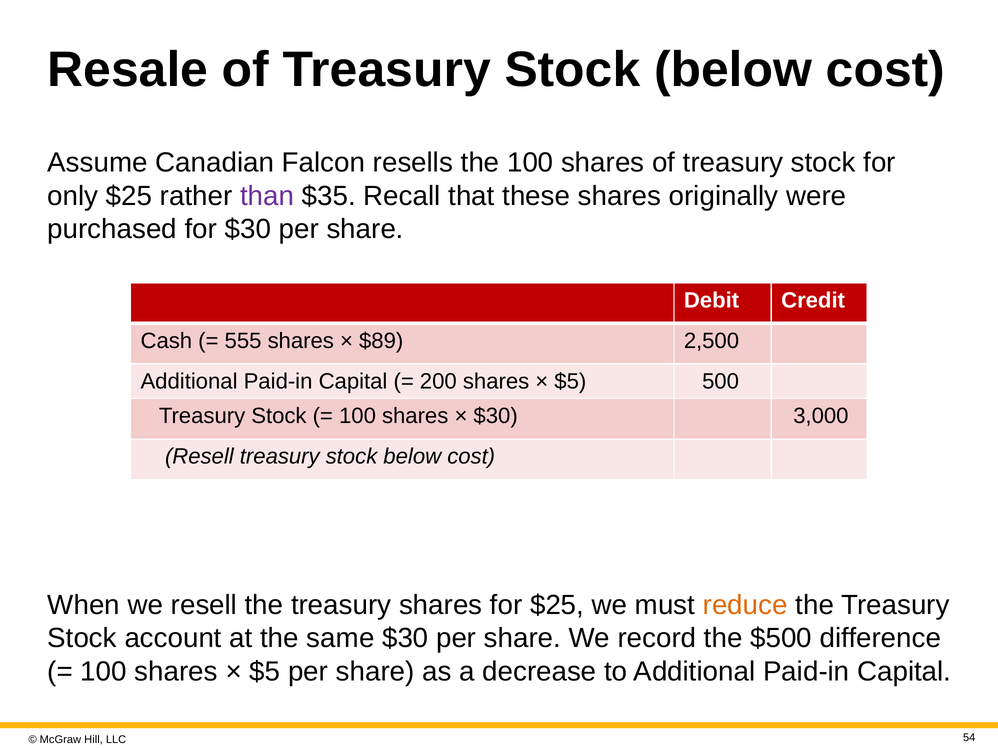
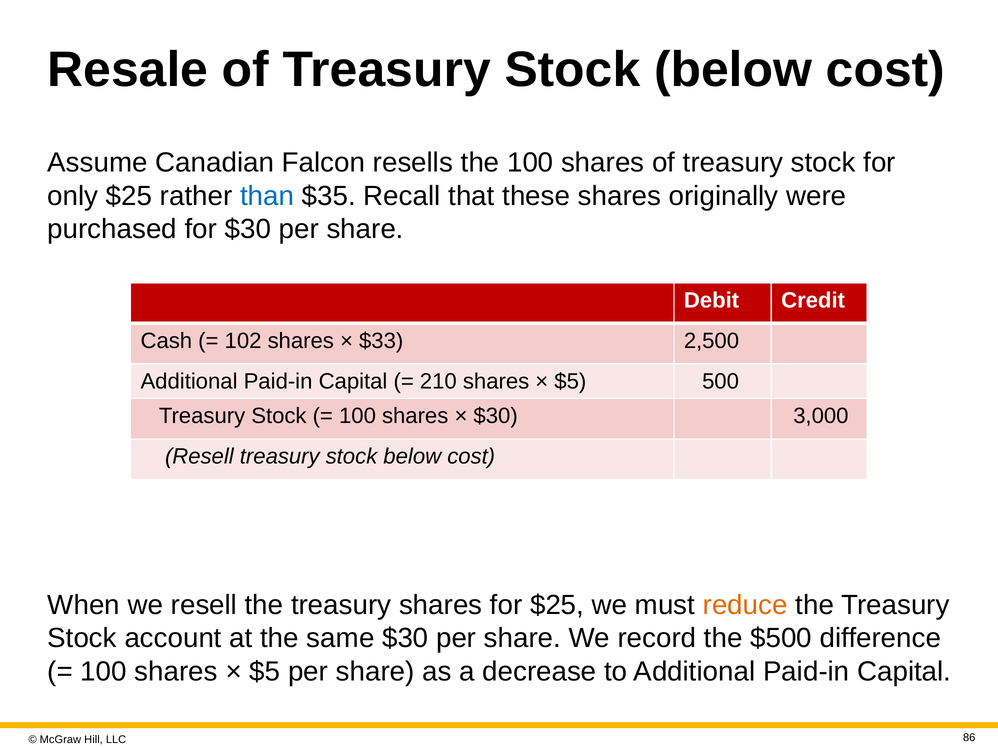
than colour: purple -> blue (267, 196)
555: 555 -> 102 (243, 341)
$89: $89 -> $33 (381, 341)
200: 200 -> 210 (438, 382)
54: 54 -> 86 (969, 738)
